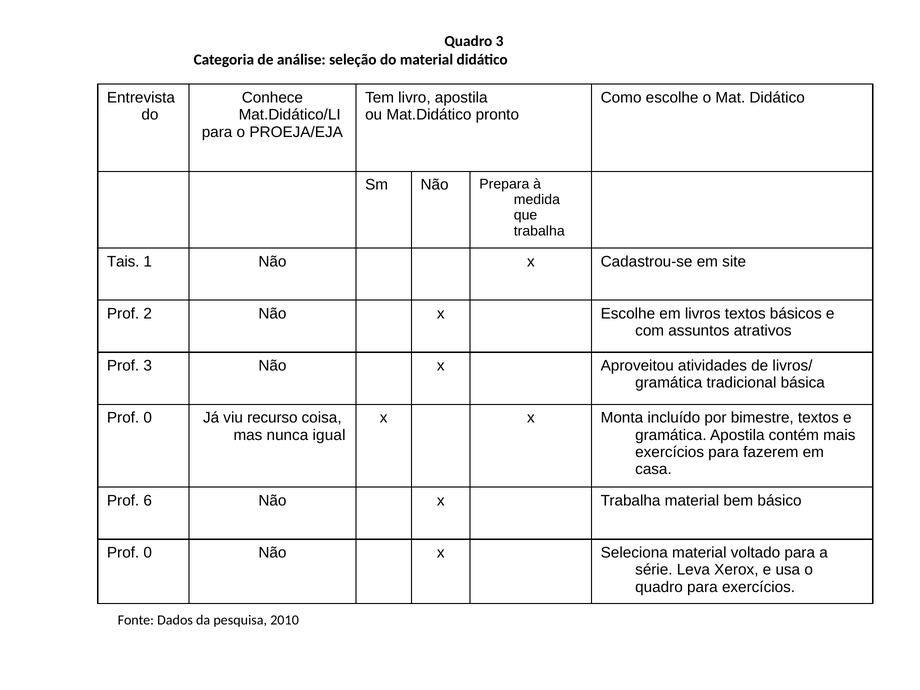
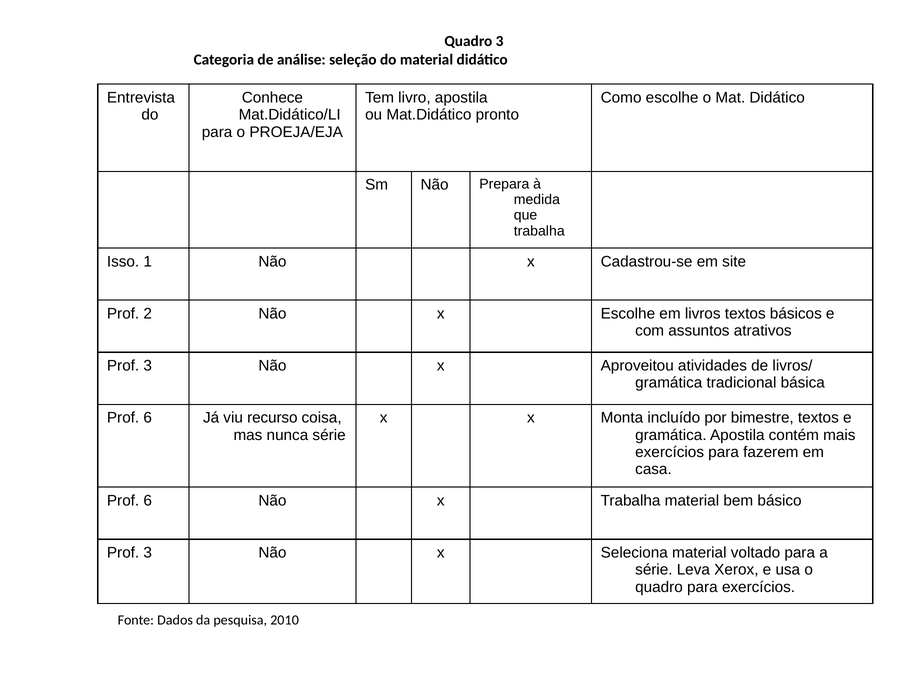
Tais: Tais -> Isso (123, 261)
0: 0 -> 6 (148, 418)
nunca igual: igual -> série (329, 435)
0: 0 -> 3 (148, 553)
